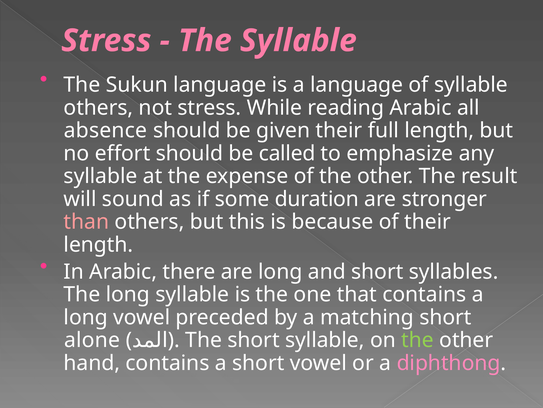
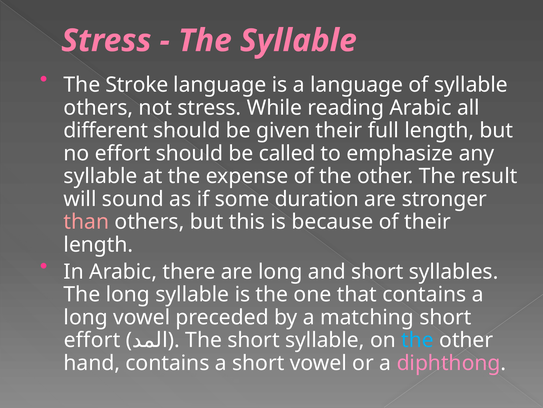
Sukun: Sukun -> Stroke (137, 85)
absence: absence -> different (106, 130)
alone: alone -> effort (92, 340)
the colour: light green -> light blue (418, 340)
